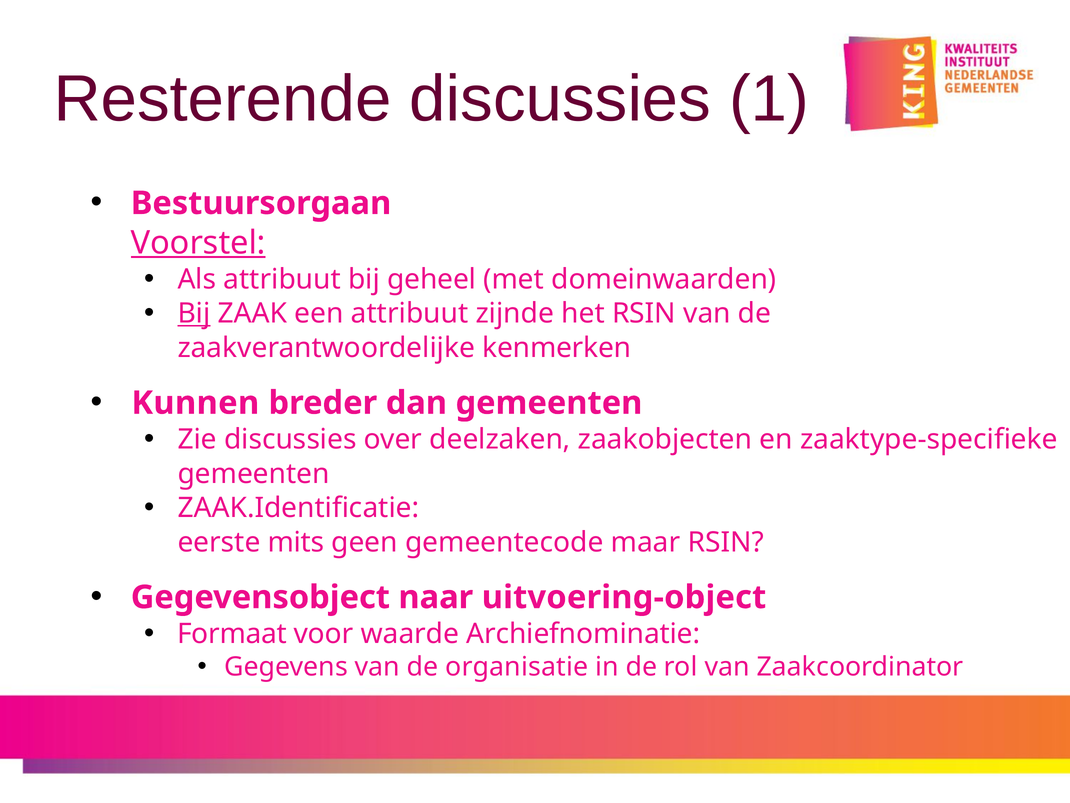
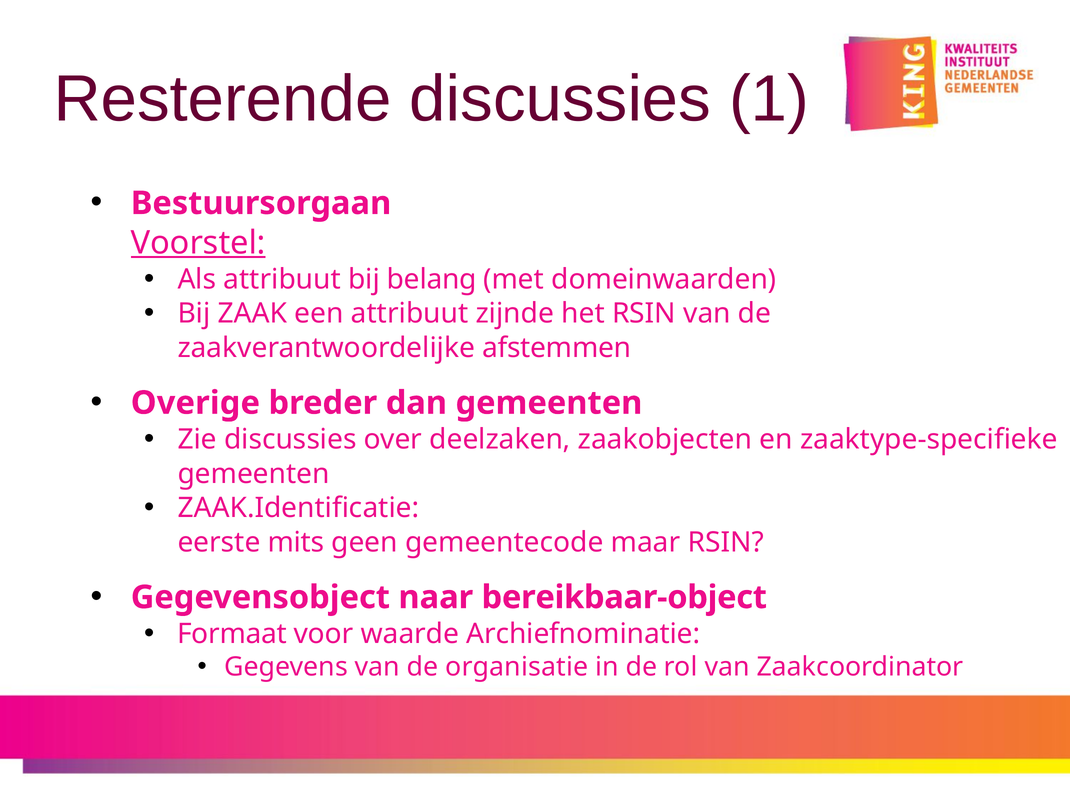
geheel: geheel -> belang (432, 279)
Bij underline: present -> none (194, 313)
kenmerken: kenmerken -> afstemmen (557, 348)
Kunnen: Kunnen -> Overige (195, 403)
uitvoering-object: uitvoering-object -> bereikbaar-object (624, 597)
